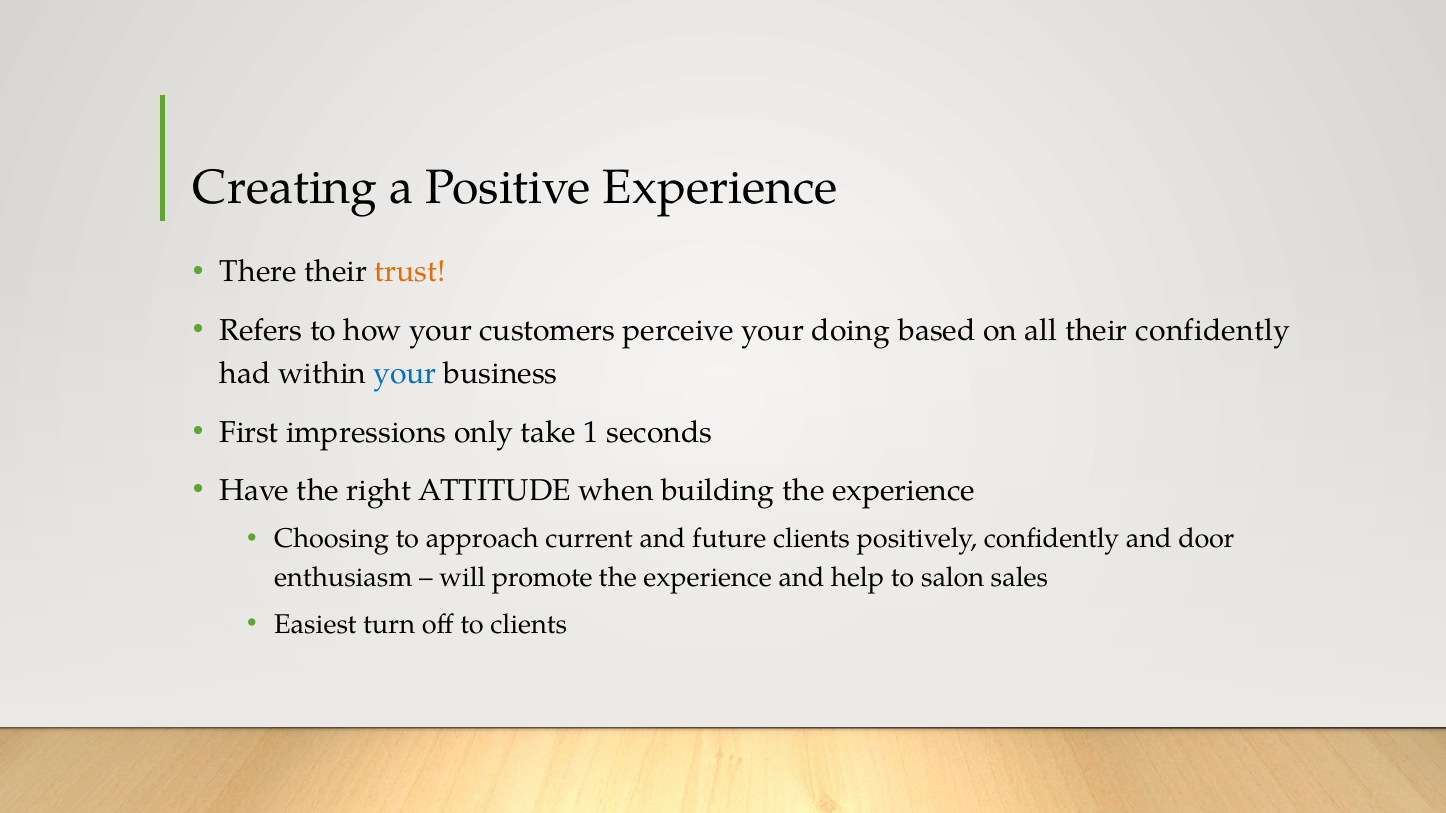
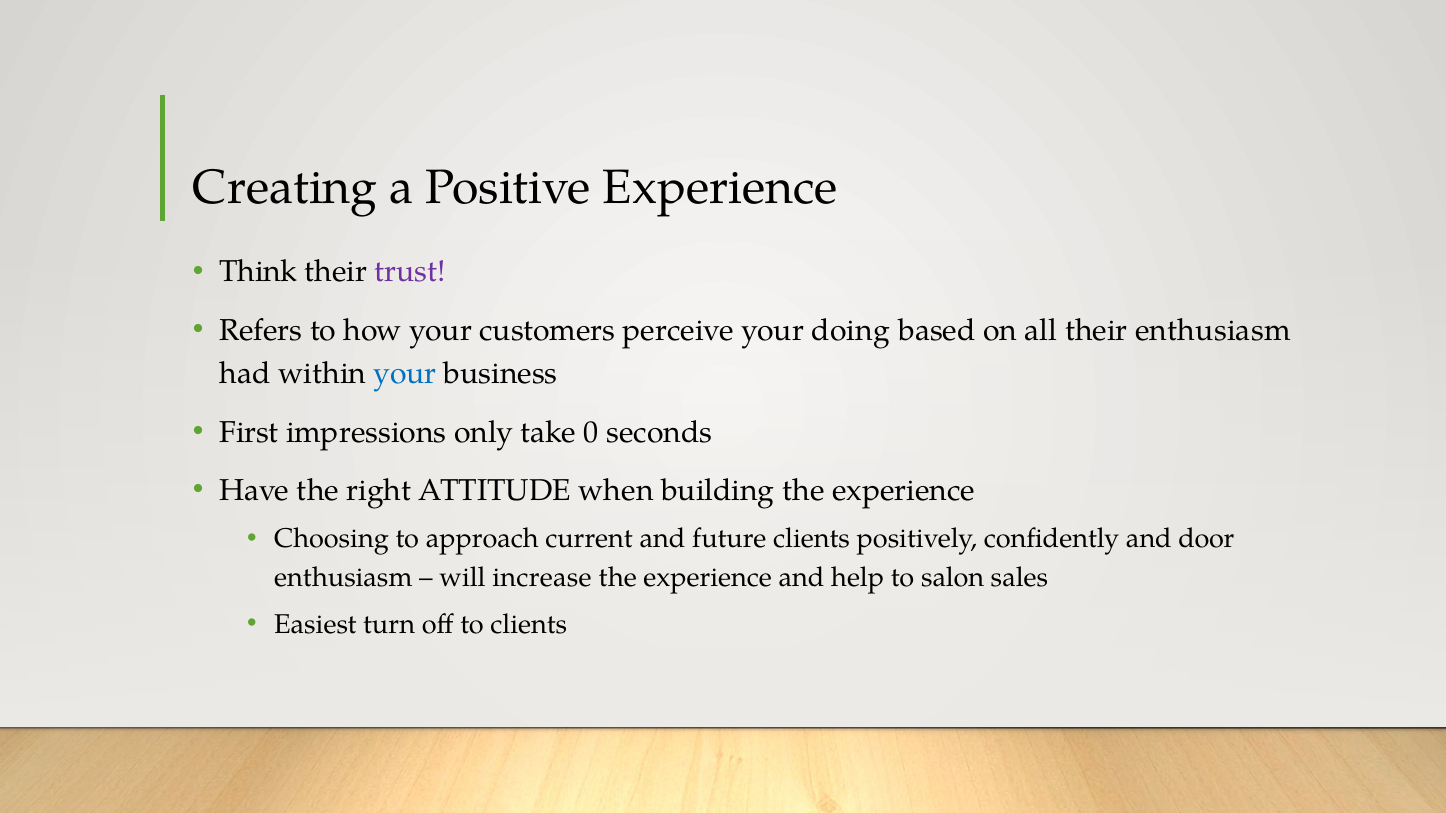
There: There -> Think (259, 272)
trust colour: orange -> purple (410, 272)
their confidently: confidently -> enthusiasm (1213, 330)
1: 1 -> 0 (592, 432)
promote: promote -> increase (542, 578)
